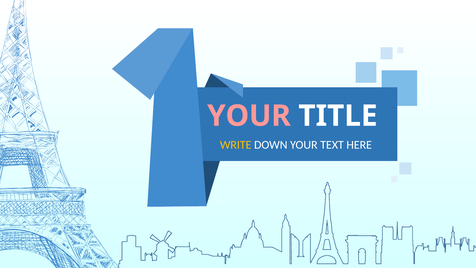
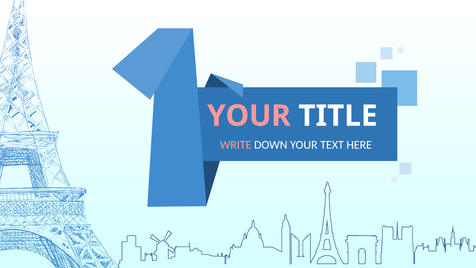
WRITE colour: yellow -> pink (236, 145)
